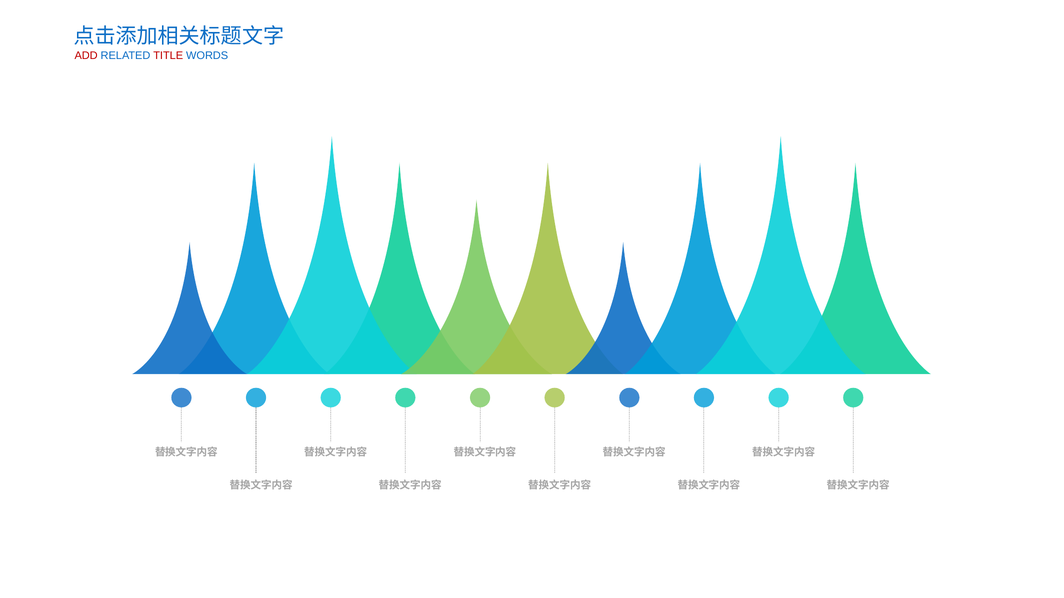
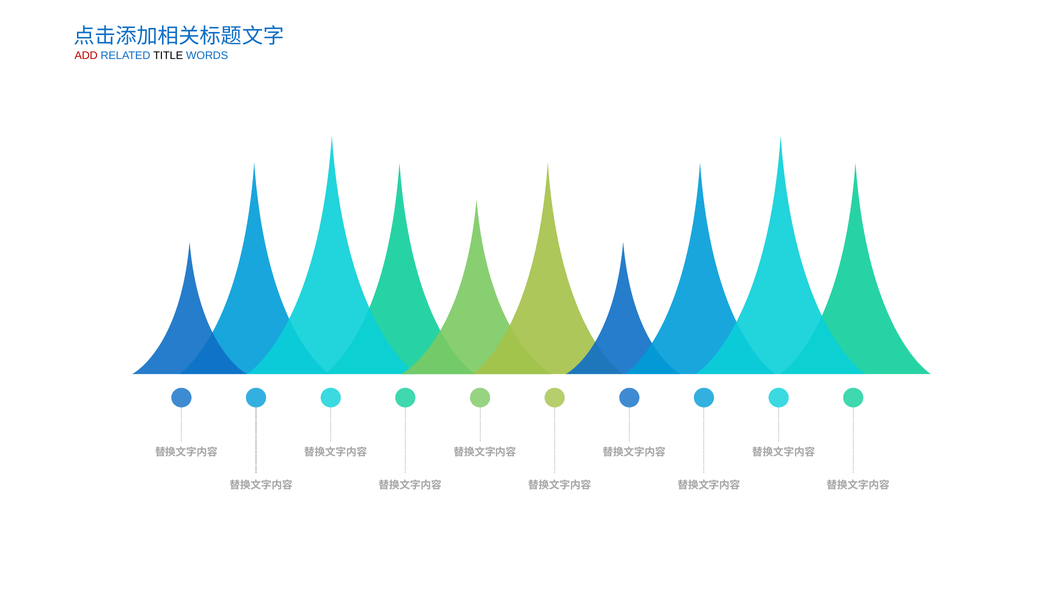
TITLE colour: red -> black (168, 56)
